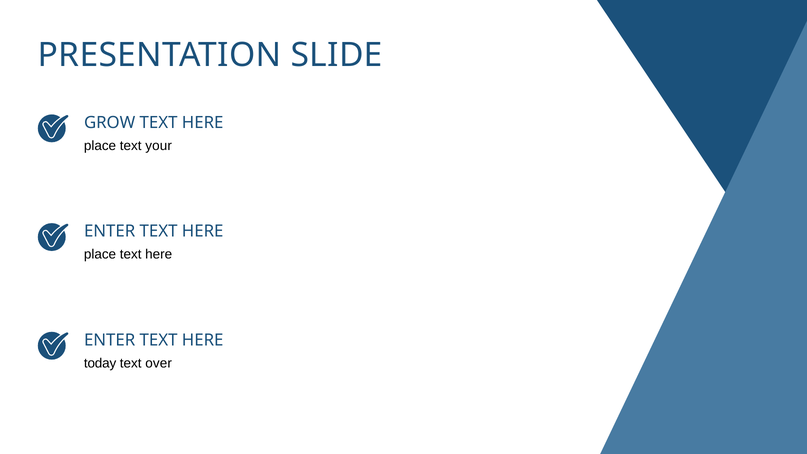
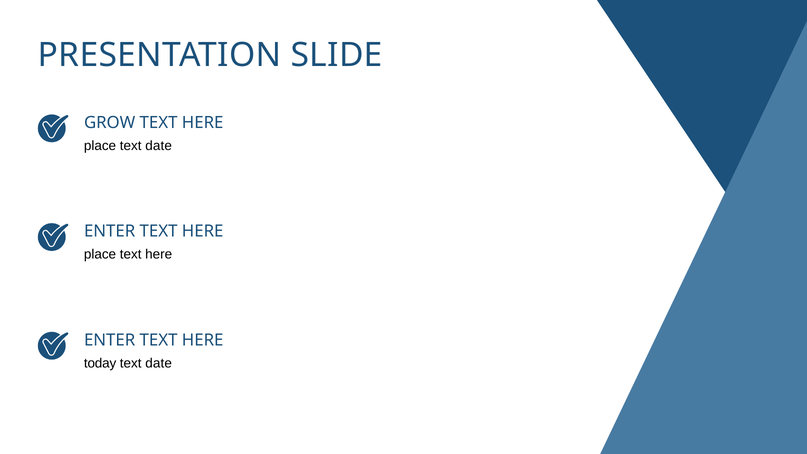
place text your: your -> date (159, 146)
over: over -> date (159, 363)
